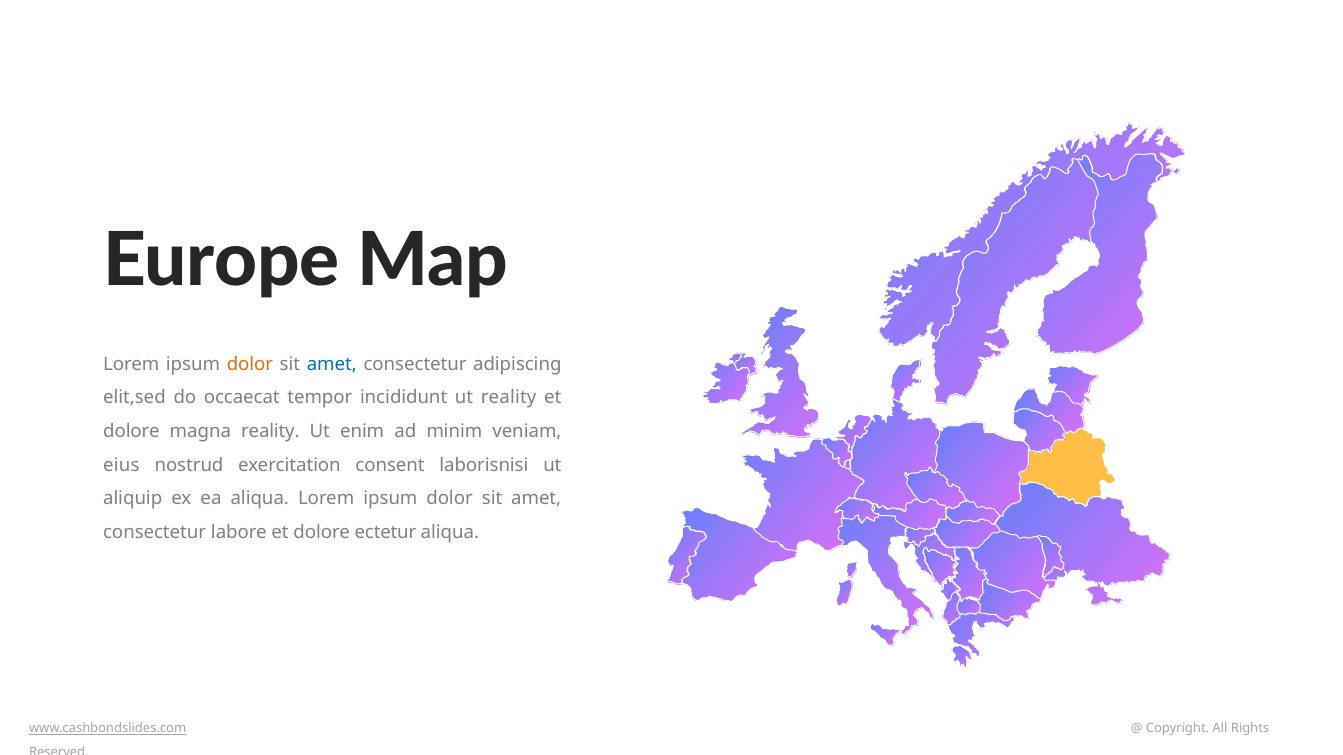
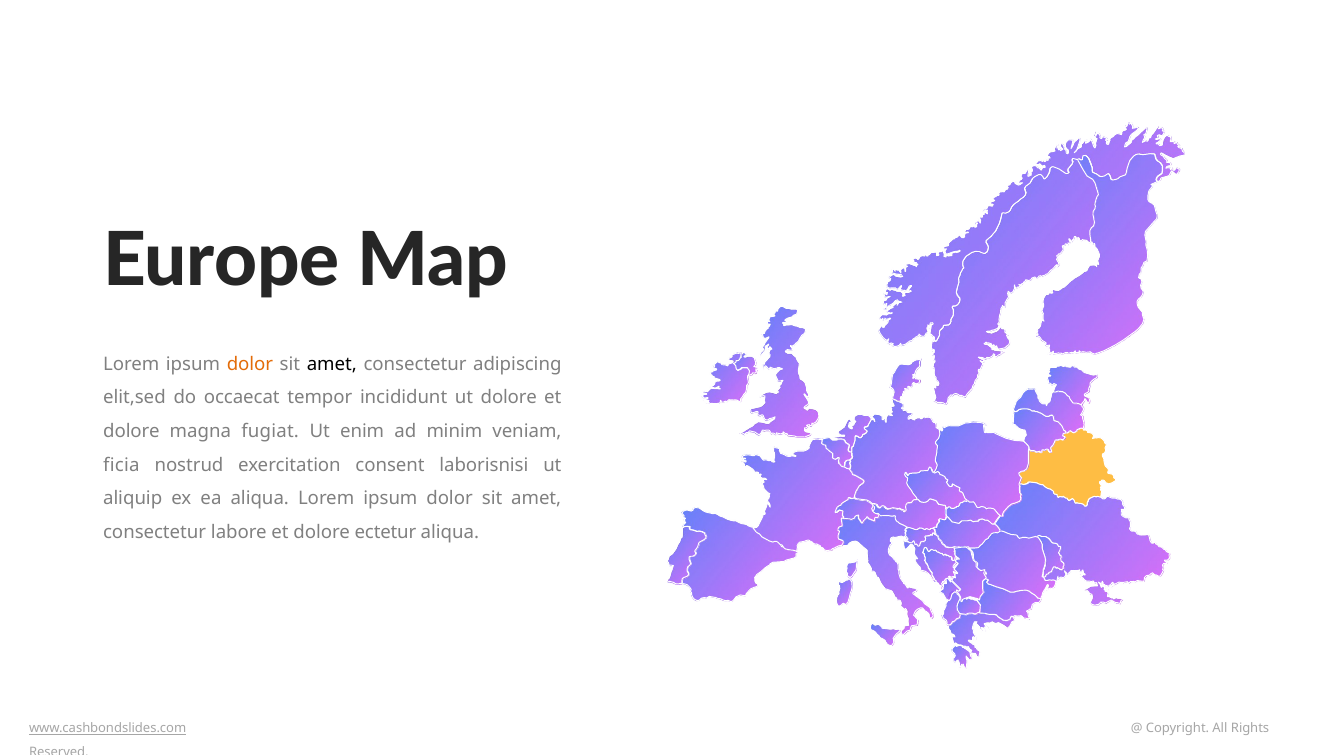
amet colour: blue -> black (332, 364)
ut reality: reality -> dolore (509, 398)
magna reality: reality -> fugiat (270, 432)
eius: eius -> ficia (121, 465)
